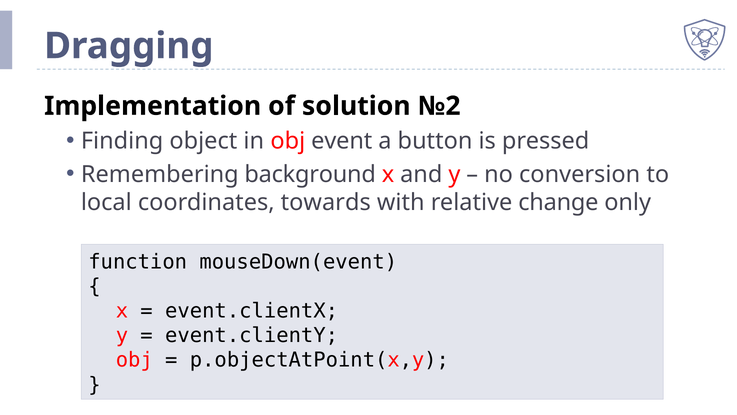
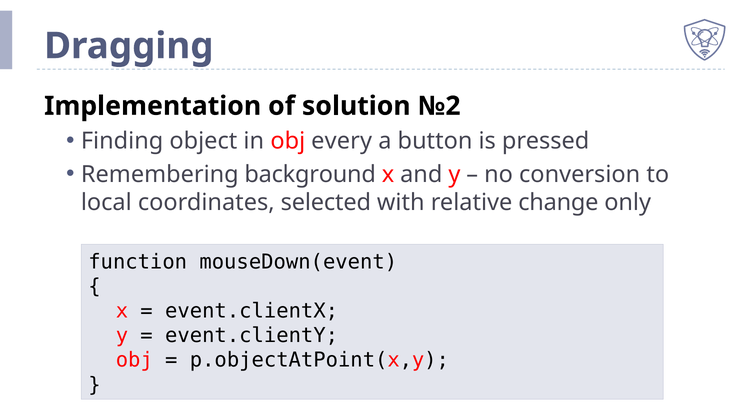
event: event -> every (342, 141)
towards: towards -> selected (326, 202)
